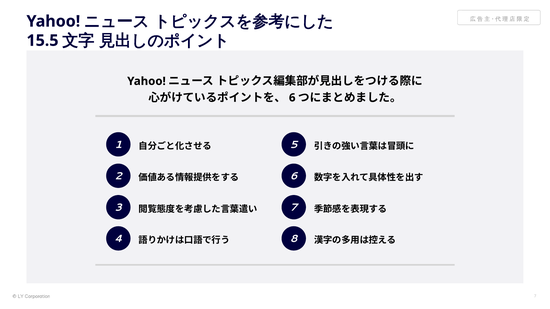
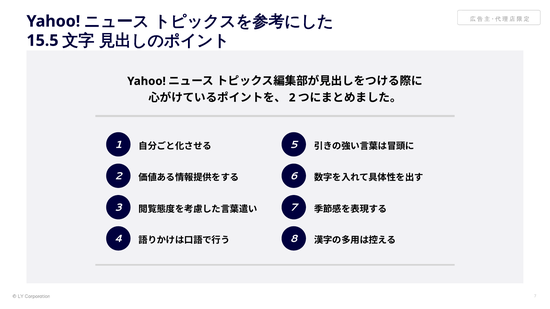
6: 6 -> 2 (292, 98)
